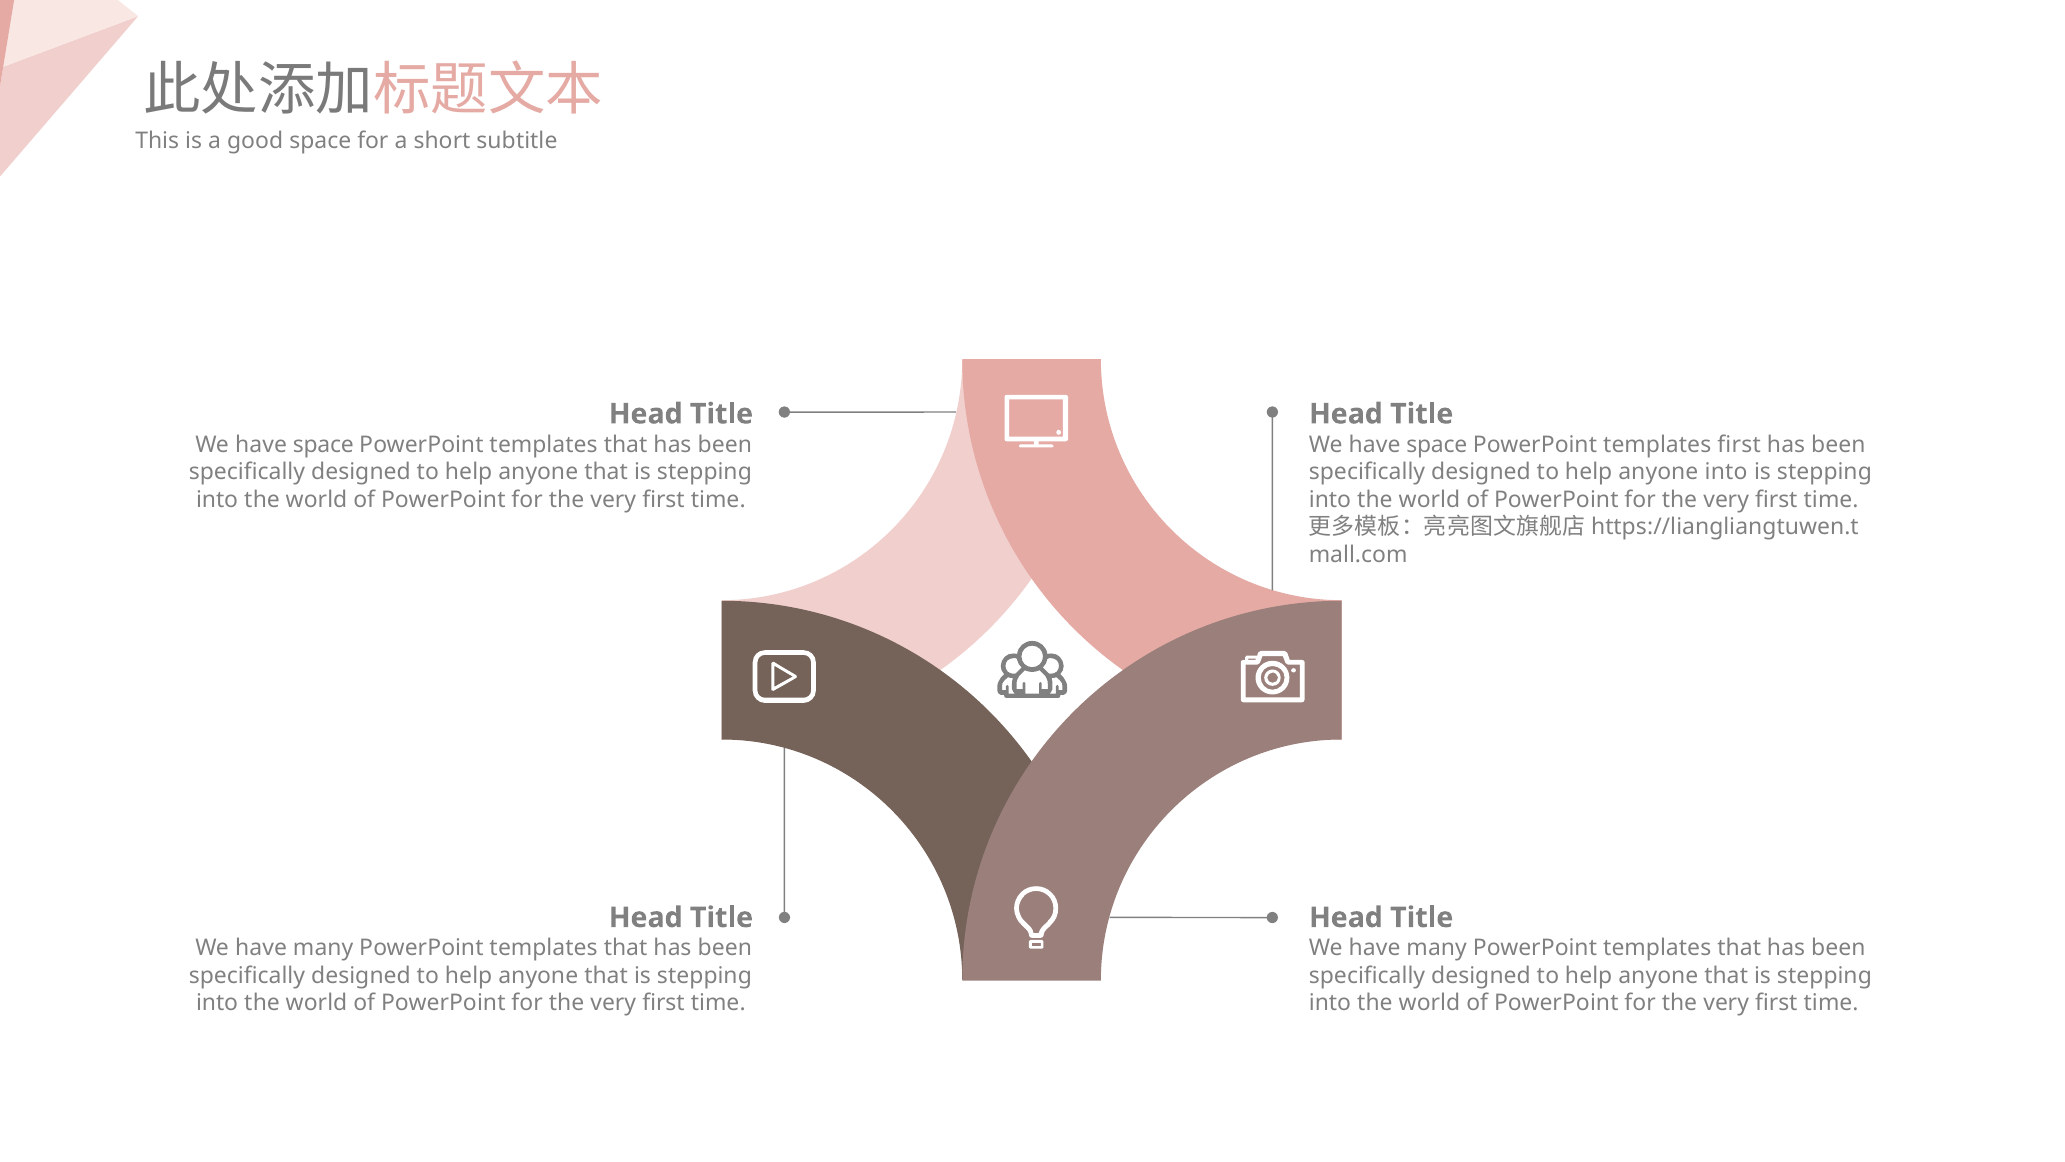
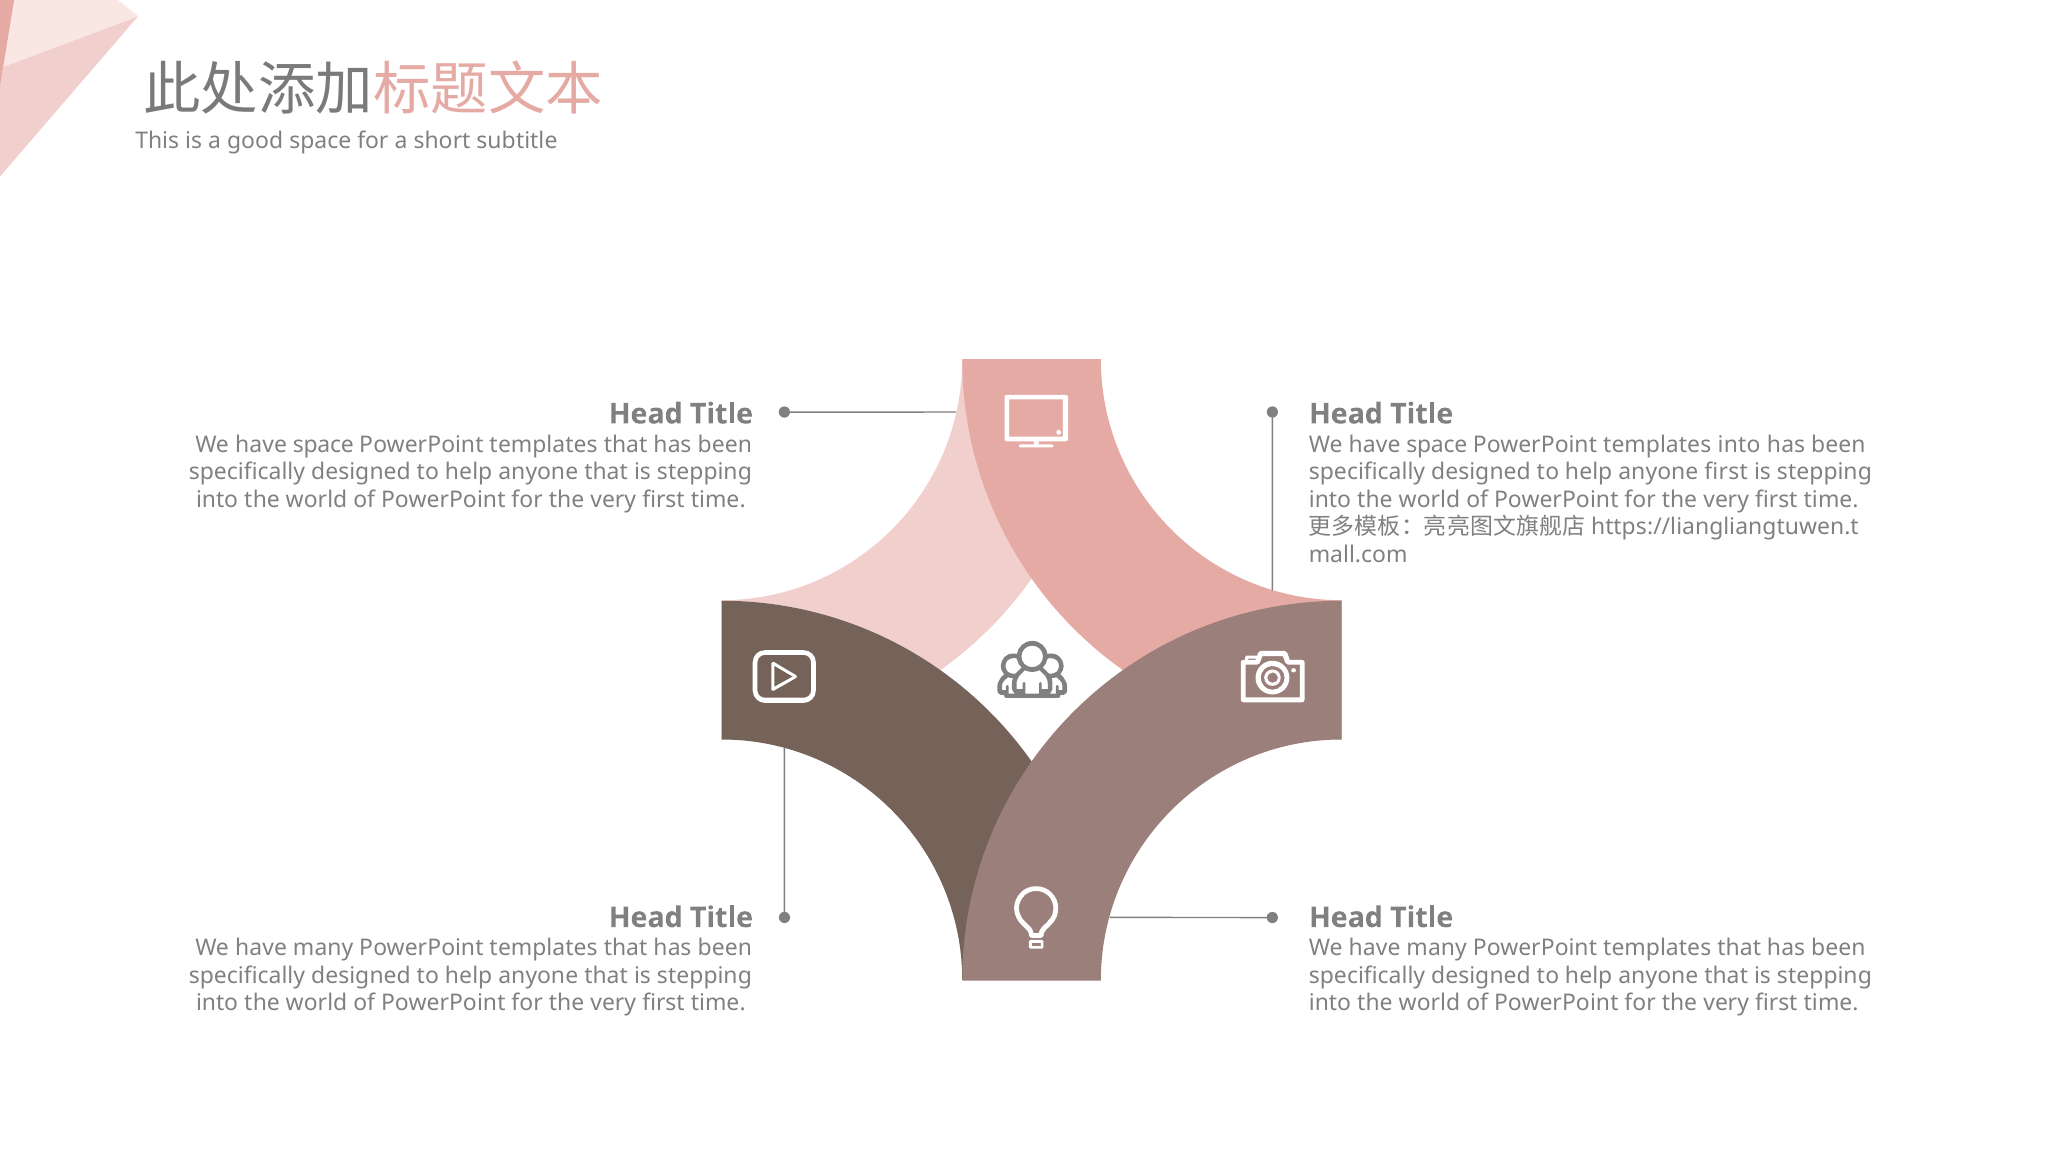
templates first: first -> into (1739, 444)
anyone into: into -> first (1726, 472)
